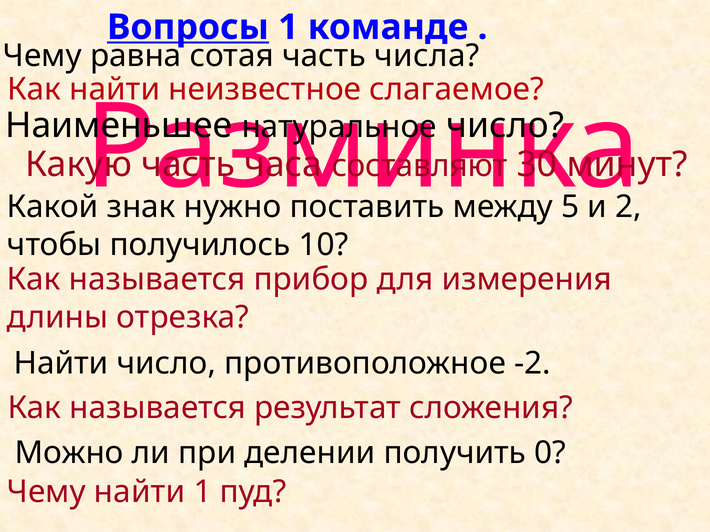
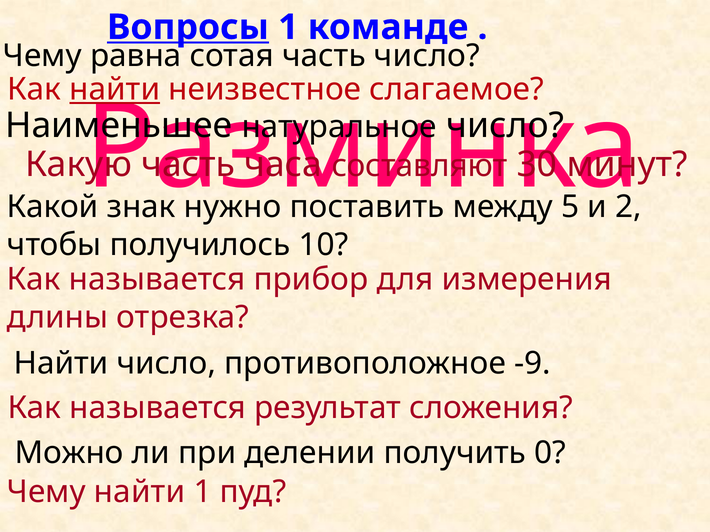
часть числа: числа -> число (427, 56)
найти underline: none -> present (115, 90)
-2: -2 -> -9 (533, 364)
